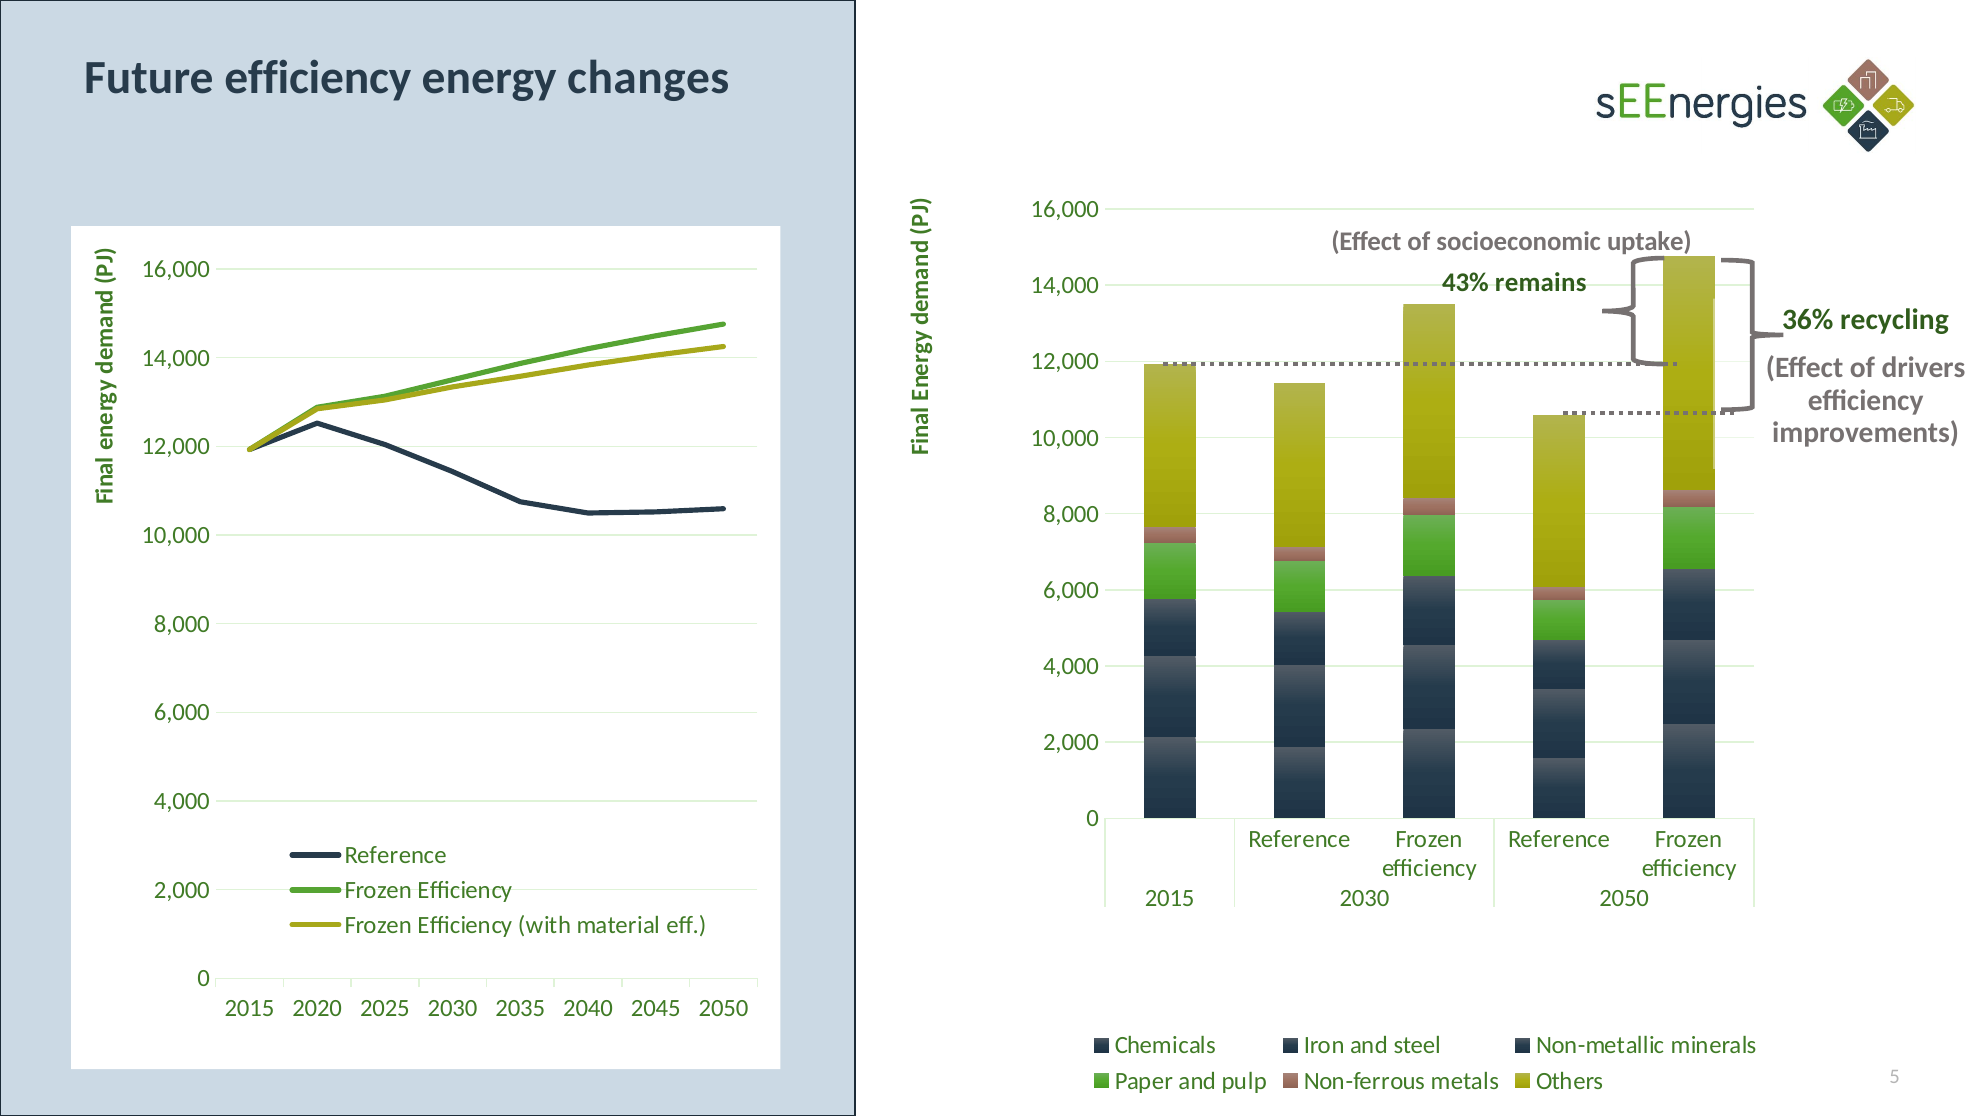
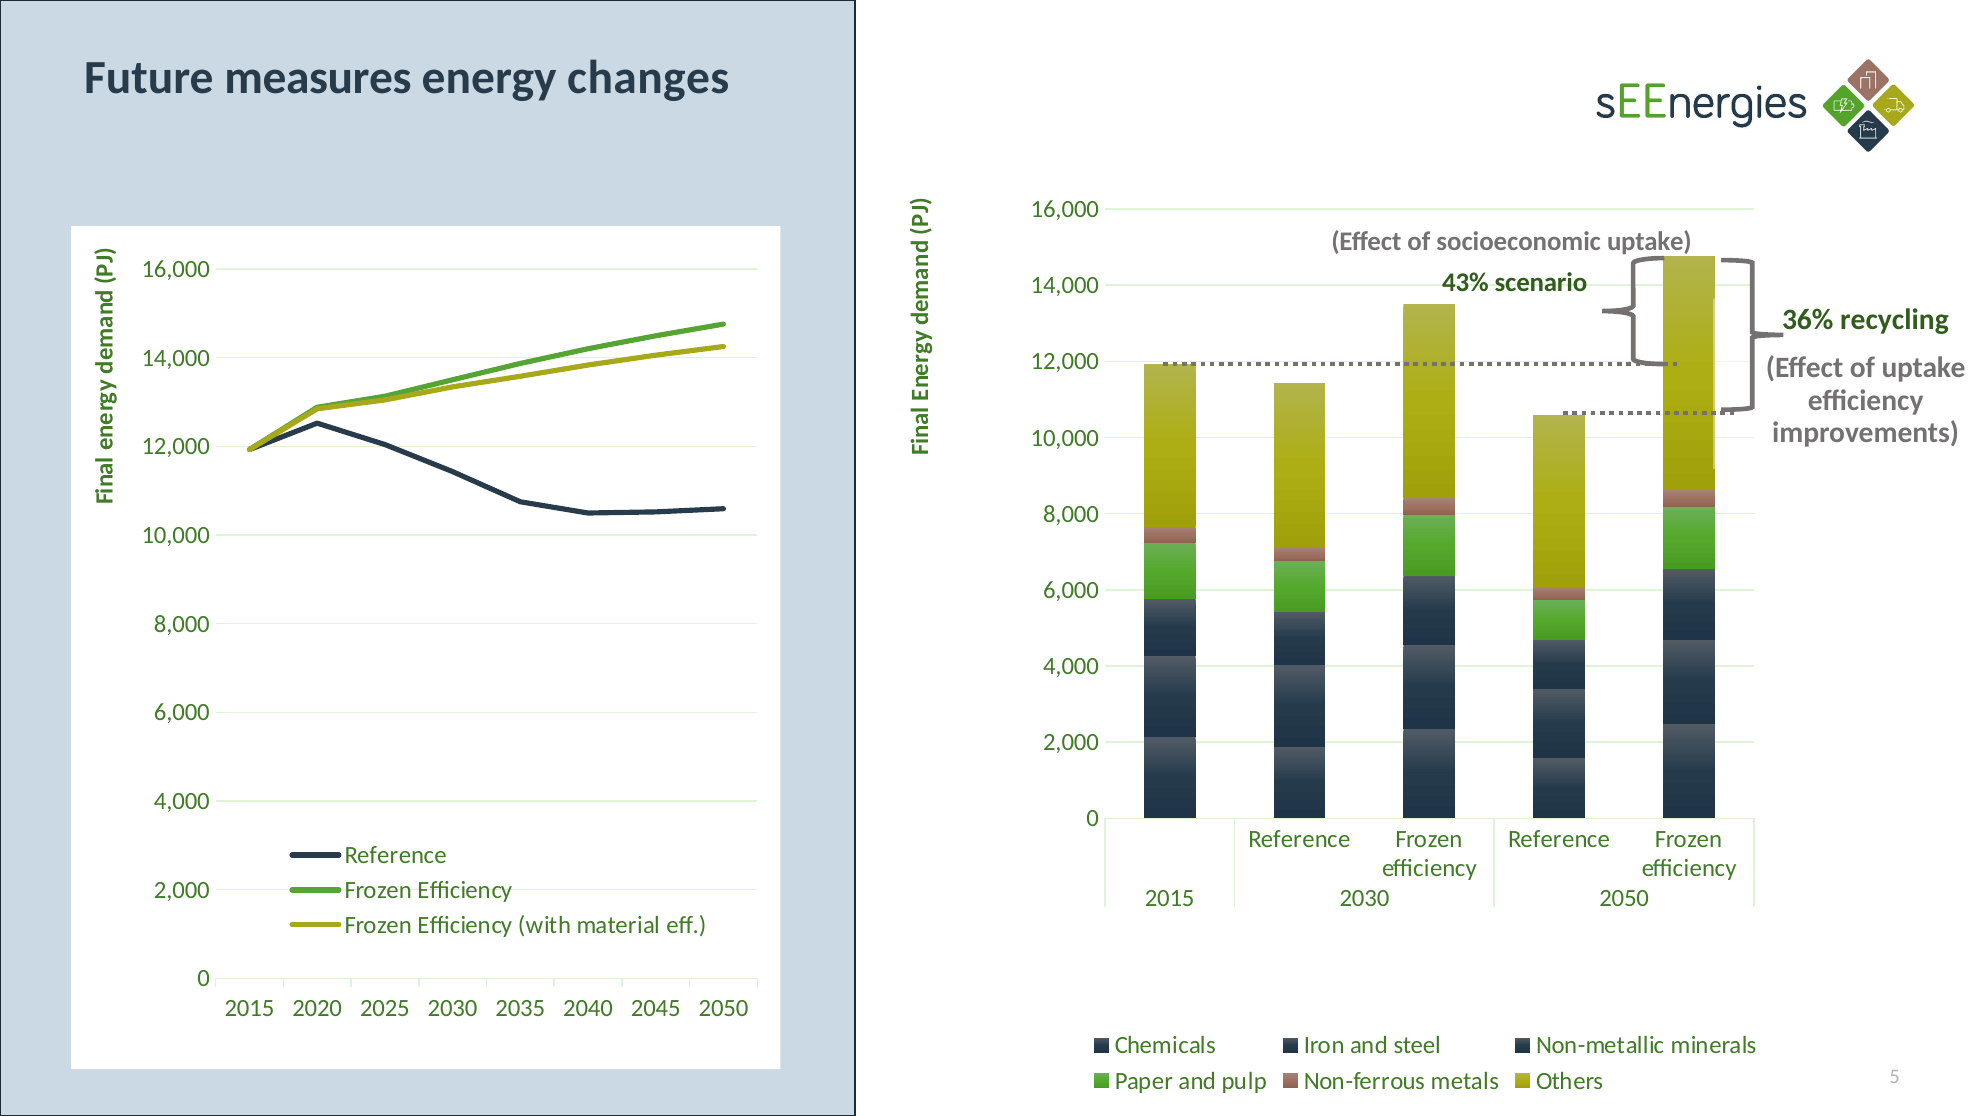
Future efficiency: efficiency -> measures (318, 78)
remains: remains -> scenario (1541, 282)
of drivers: drivers -> uptake (1924, 368)
